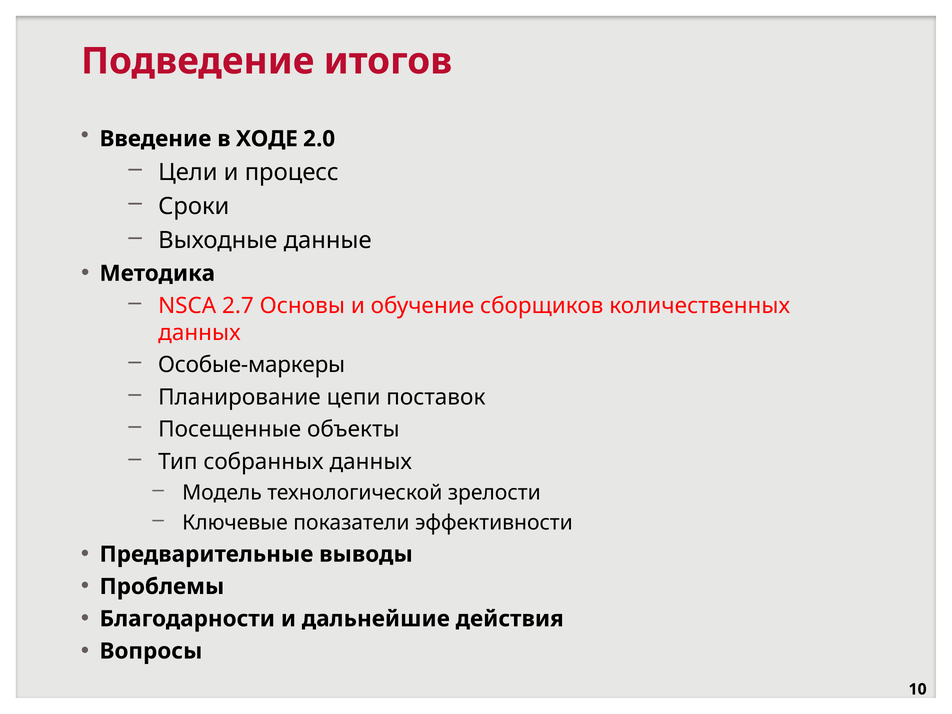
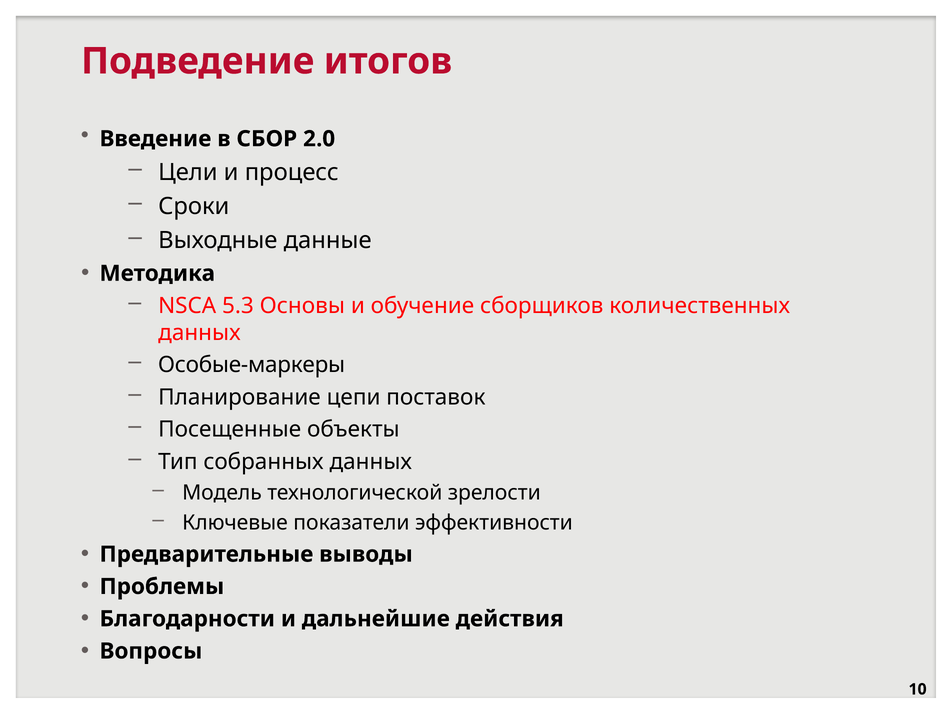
ХОДЕ: ХОДЕ -> СБОР (267, 139)
2.7: 2.7 -> 5.3 (238, 306)
